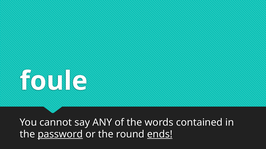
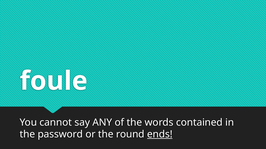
password underline: present -> none (60, 135)
